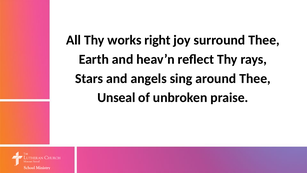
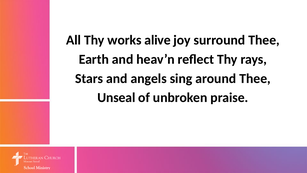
right: right -> alive (158, 40)
